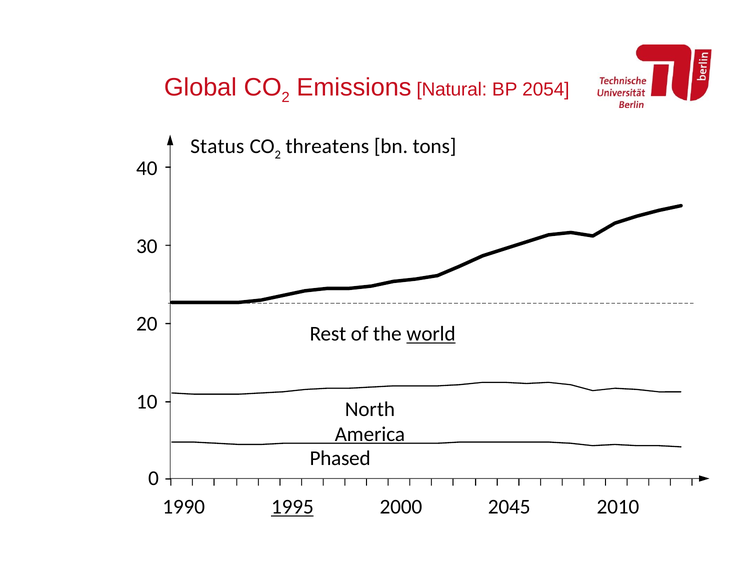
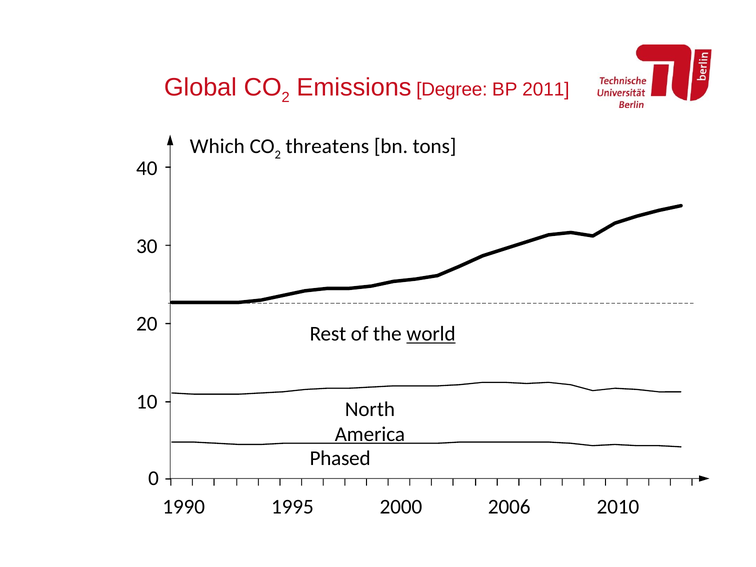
Natural: Natural -> Degree (452, 90)
2054: 2054 -> 2011 (546, 90)
Status: Status -> Which (217, 146)
1995 underline: present -> none (292, 507)
2045: 2045 -> 2006 (509, 507)
